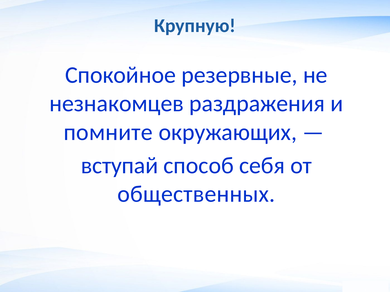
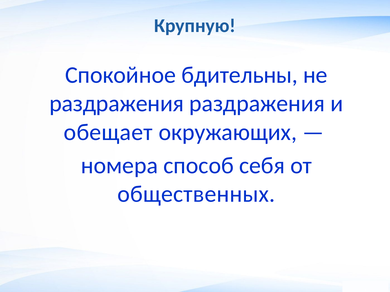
резервные: резервные -> бдительны (240, 75)
незнакомцев: незнакомцев -> раздражения (117, 104)
помните: помните -> обещает (108, 132)
вступай: вступай -> номера (119, 166)
